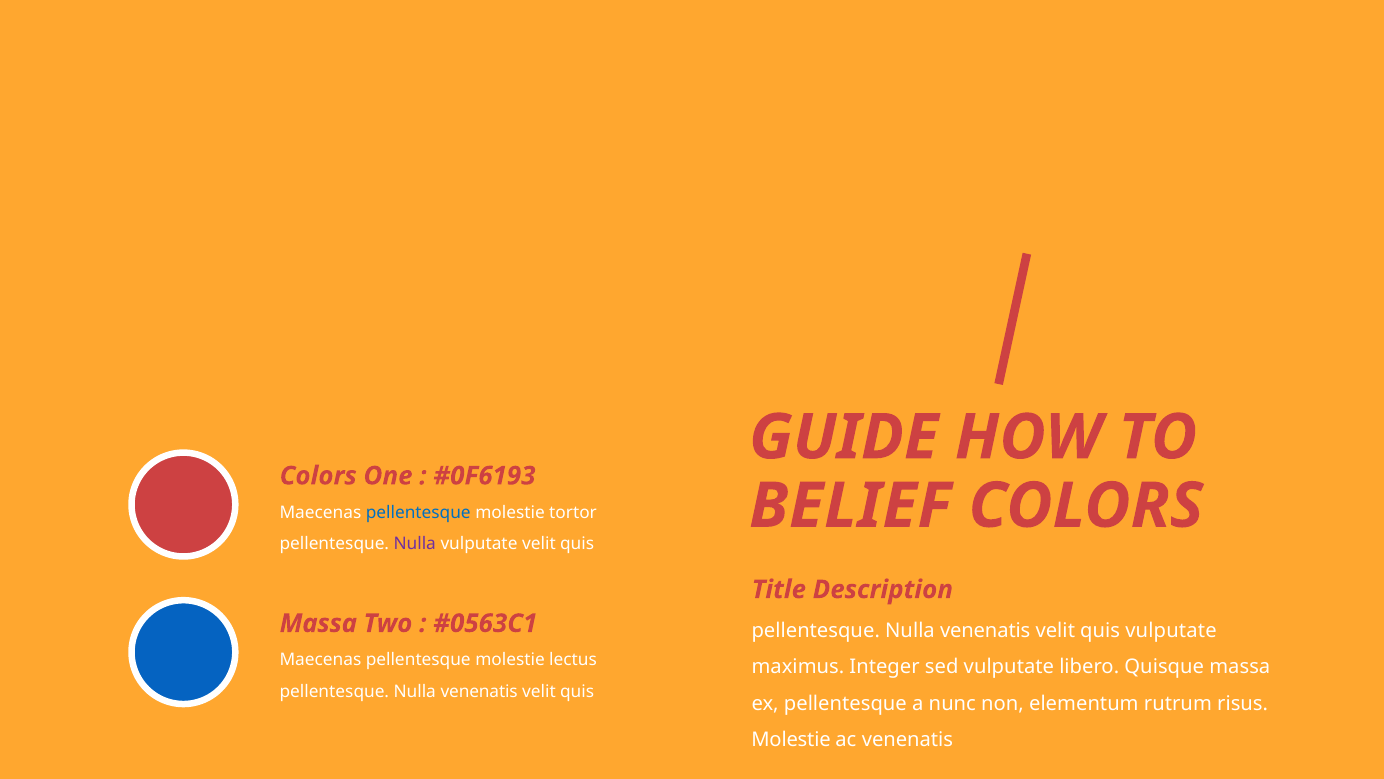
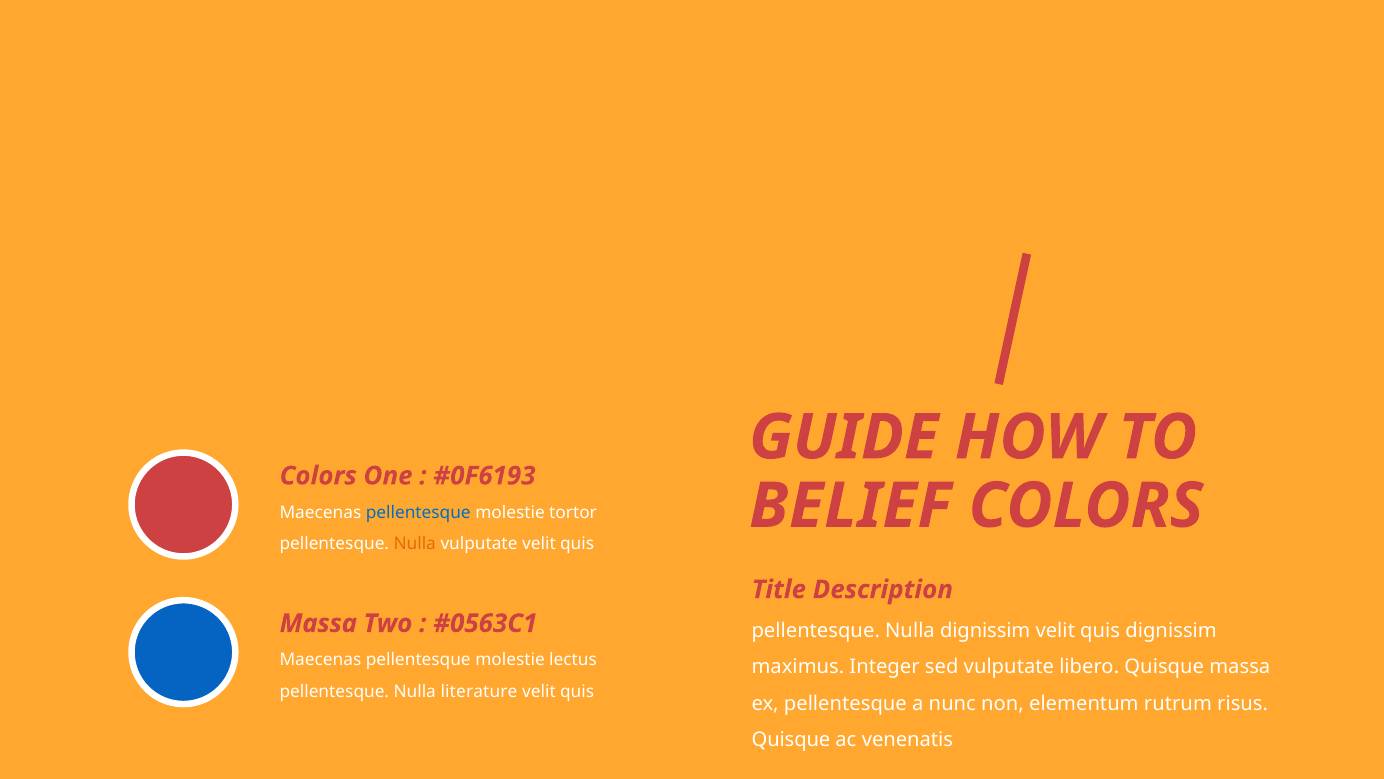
Nulla colour: purple -> orange (415, 543)
venenatis: venenatis -> dignissim (985, 631)
quis vulputate: vulputate -> dignissim (1171, 631)
venenatis: venenatis -> literature (479, 691)
Molestie: Molestie -> Quisque (791, 740)
